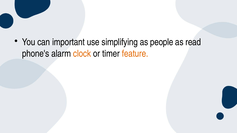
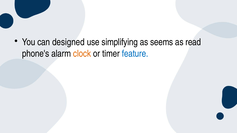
important: important -> designed (68, 42)
people: people -> seems (162, 42)
feature colour: orange -> blue (135, 54)
